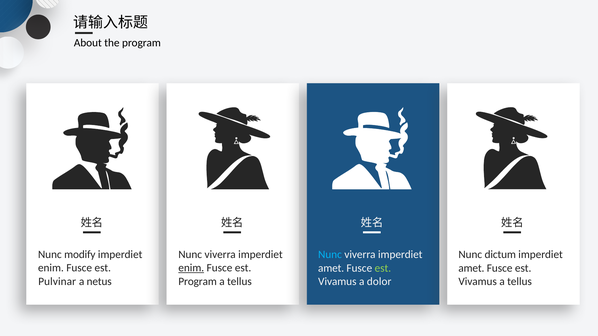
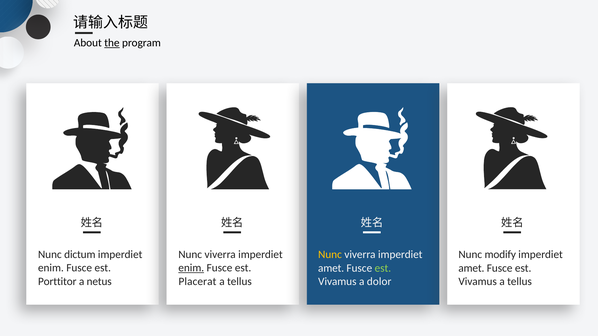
the underline: none -> present (112, 43)
modify: modify -> dictum (80, 255)
Nunc colour: light blue -> yellow (330, 255)
dictum: dictum -> modify (500, 255)
Pulvinar: Pulvinar -> Porttitor (57, 282)
Program: Program -> Placerat (197, 282)
